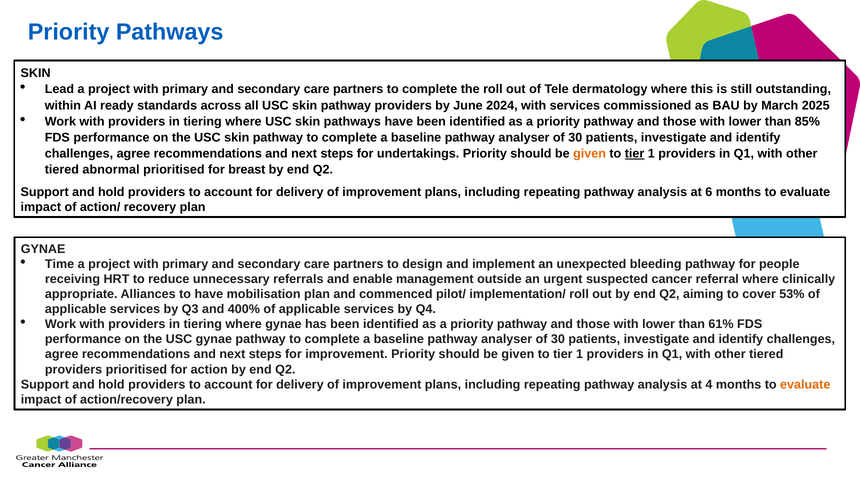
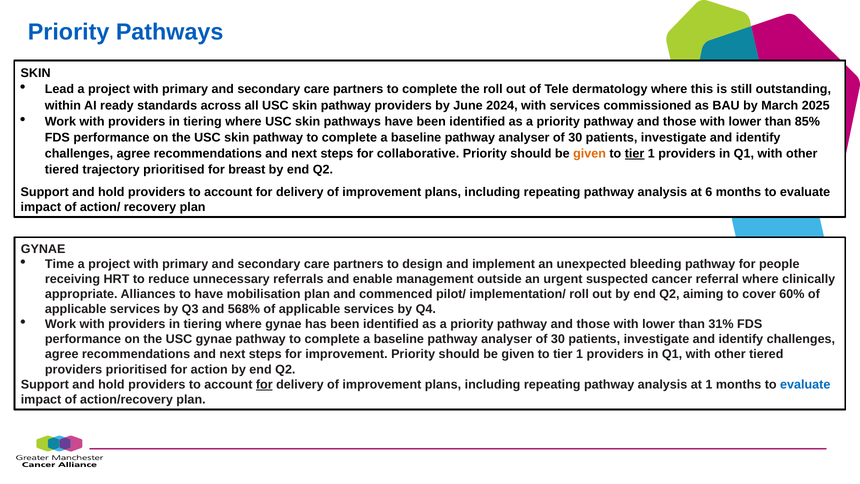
undertakings: undertakings -> collaborative (418, 154)
abnormal: abnormal -> trajectory (111, 170)
53%: 53% -> 60% (792, 294)
400%: 400% -> 568% (244, 309)
61%: 61% -> 31% (721, 324)
for underline: none -> present (264, 384)
at 4: 4 -> 1 (709, 384)
evaluate colour: orange -> blue (805, 384)
